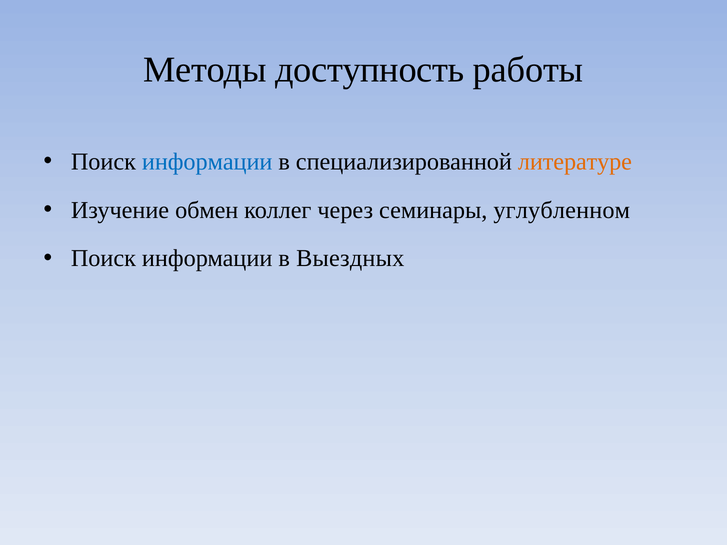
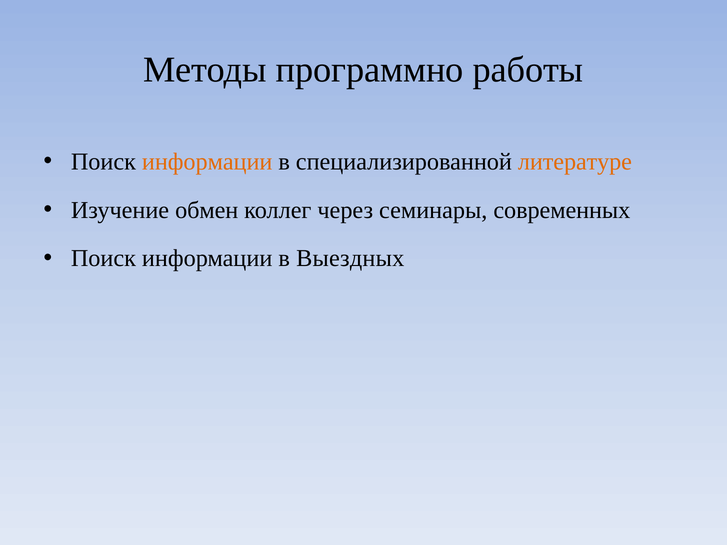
доступность: доступность -> программно (370, 70)
информации colour: blue -> orange (207, 162)
углубленном: углубленном -> современных (562, 210)
